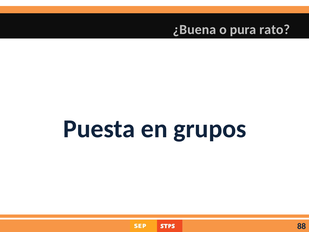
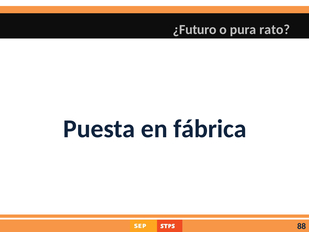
¿Buena: ¿Buena -> ¿Futuro (195, 30)
grupos: grupos -> fábrica (210, 129)
